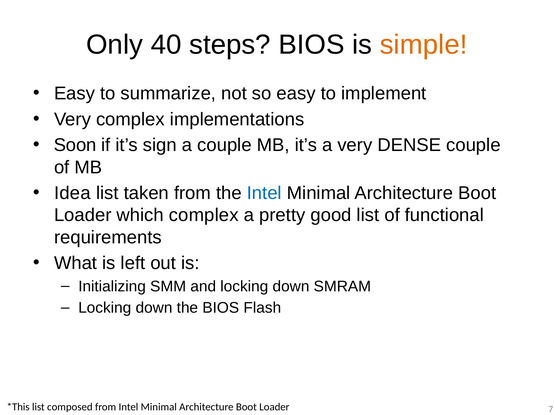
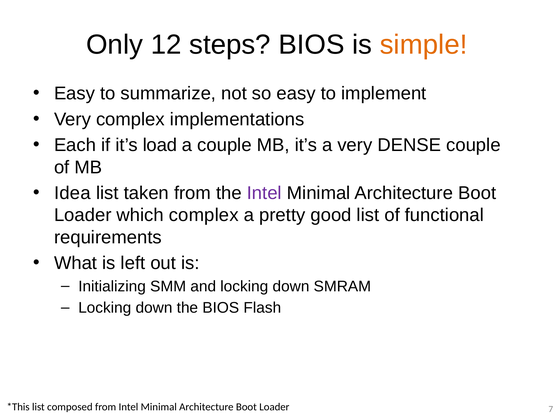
40: 40 -> 12 (166, 45)
Soon: Soon -> Each (75, 145)
sign: sign -> load (160, 145)
Intel colour: blue -> purple (264, 193)
